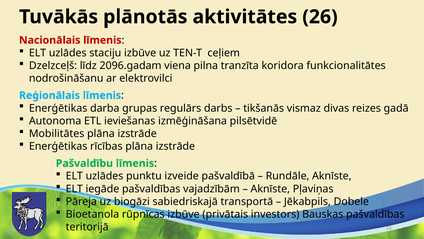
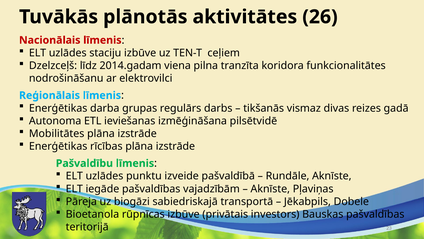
2096.gadam: 2096.gadam -> 2014.gadam (131, 66)
